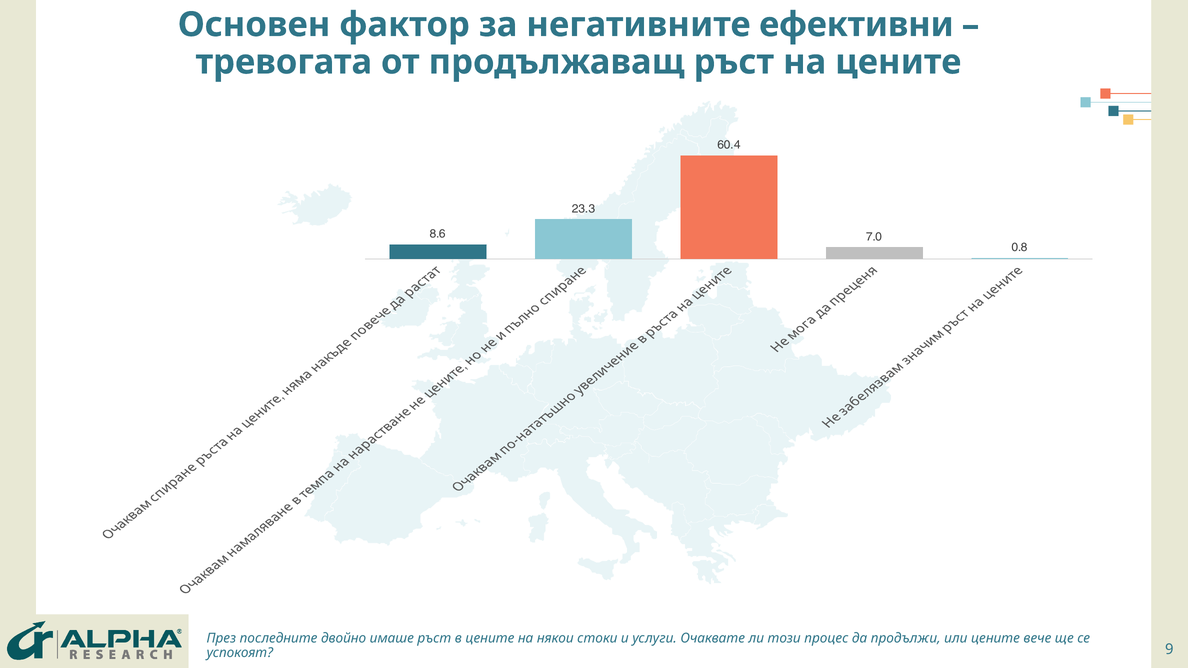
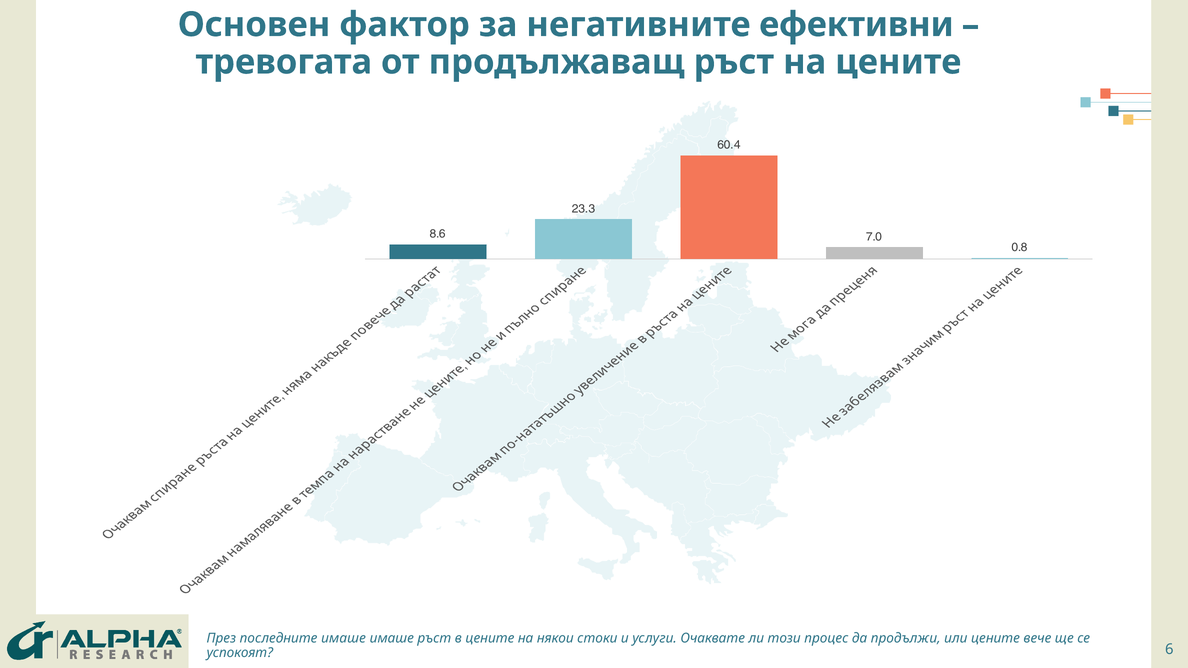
последните двойно: двойно -> имаше (344, 639)
9: 9 -> 6 (1169, 650)
